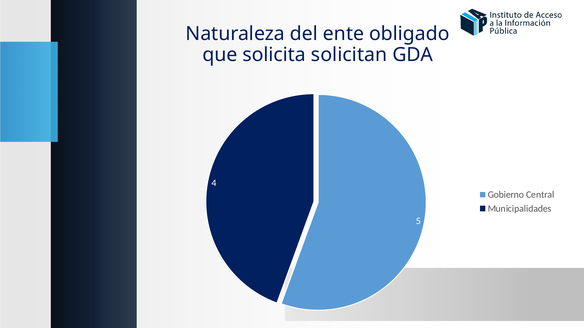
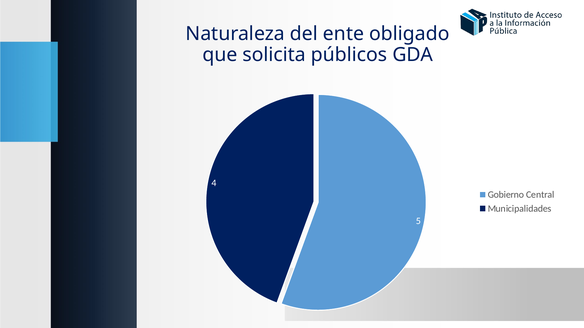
solicitan: solicitan -> públicos (349, 55)
